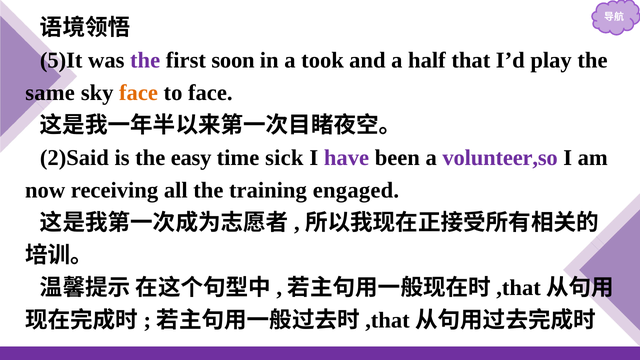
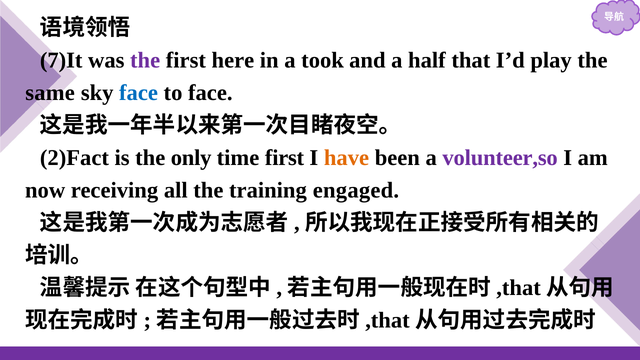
5)It: 5)It -> 7)It (61, 60)
soon: soon -> here (233, 60)
face colour: orange -> blue (139, 93)
2)Said: 2)Said -> 2)Fact (74, 158)
easy: easy -> only (191, 158)
time sick: sick -> first (285, 158)
have colour: purple -> orange (346, 158)
